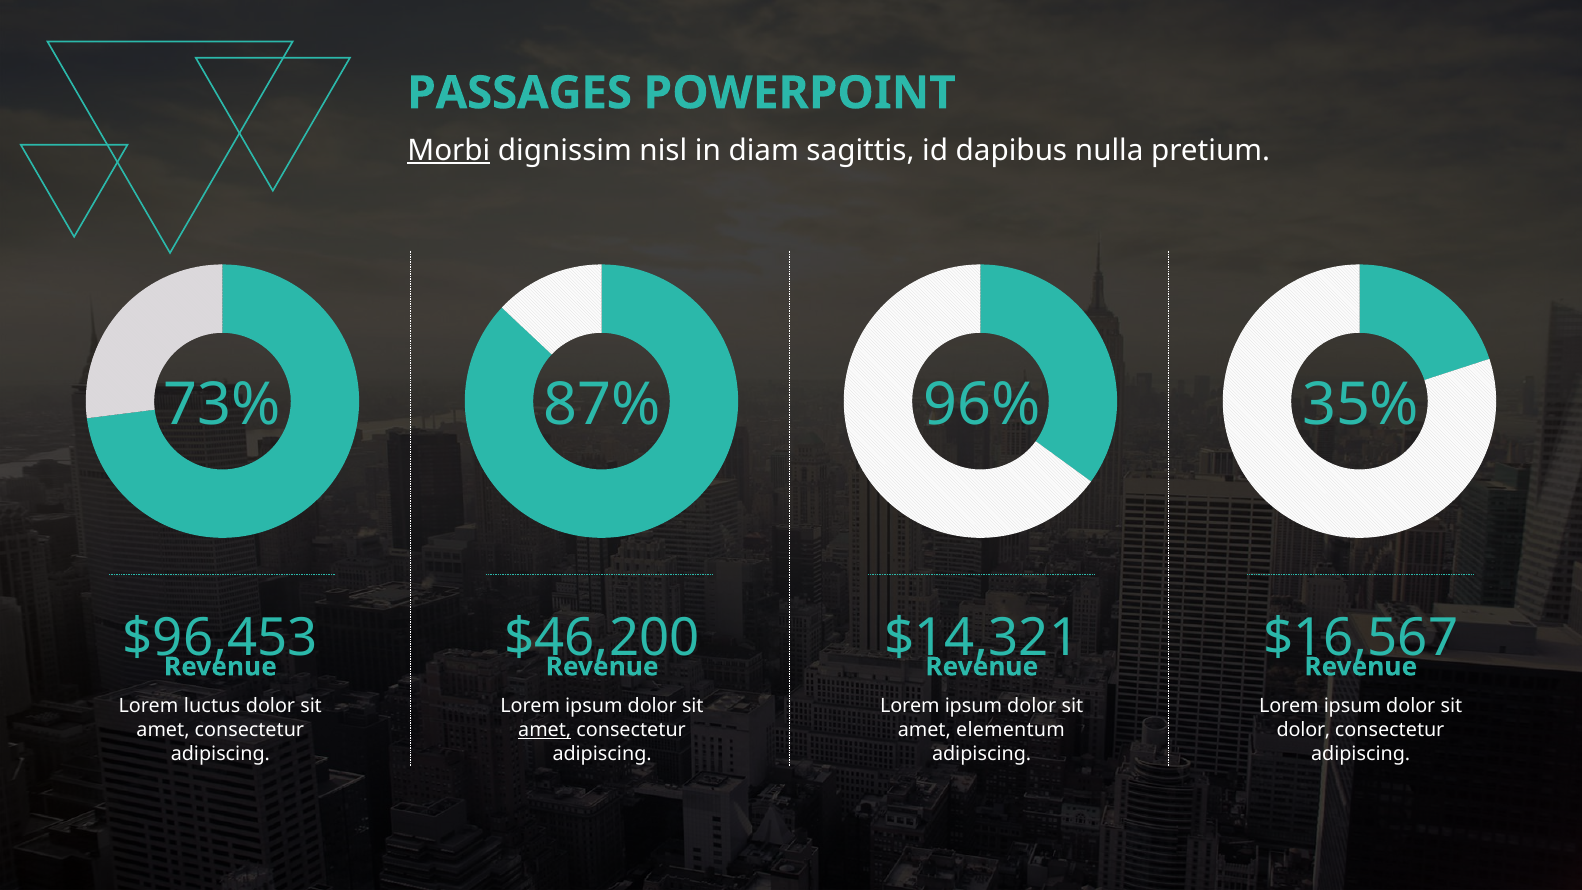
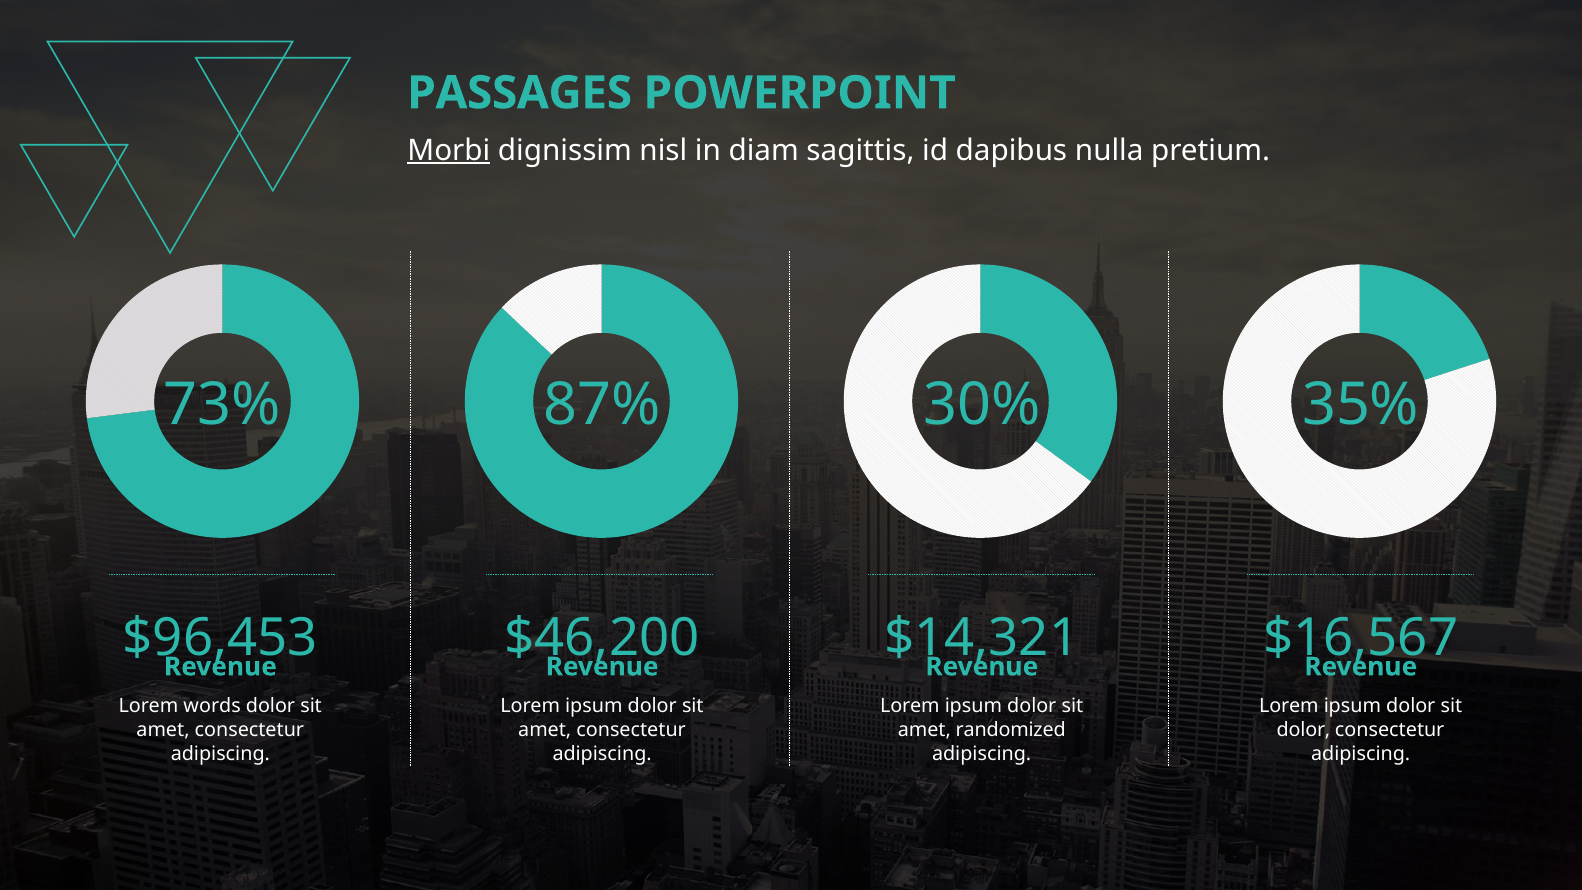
96%: 96% -> 30% (982, 405)
luctus: luctus -> words (212, 706)
amet underline: present -> none (545, 730)
elementum: elementum -> randomized (1011, 730)
